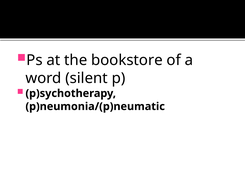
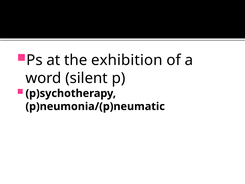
bookstore: bookstore -> exhibition (127, 60)
